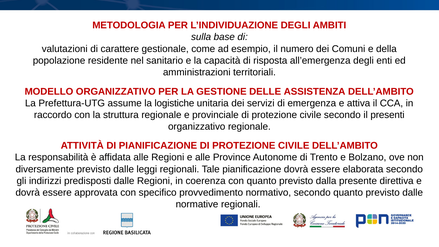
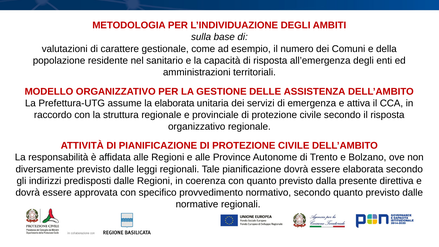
la logistiche: logistiche -> elaborata (174, 103)
il presenti: presenti -> risposta (387, 115)
